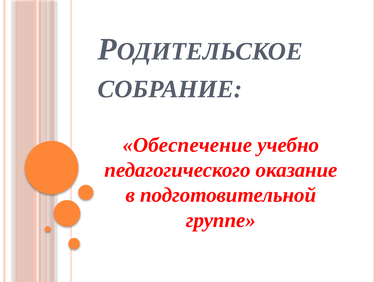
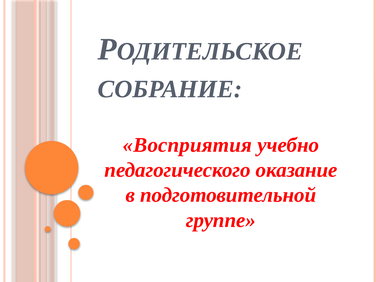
Обеспечение: Обеспечение -> Восприятия (187, 145)
